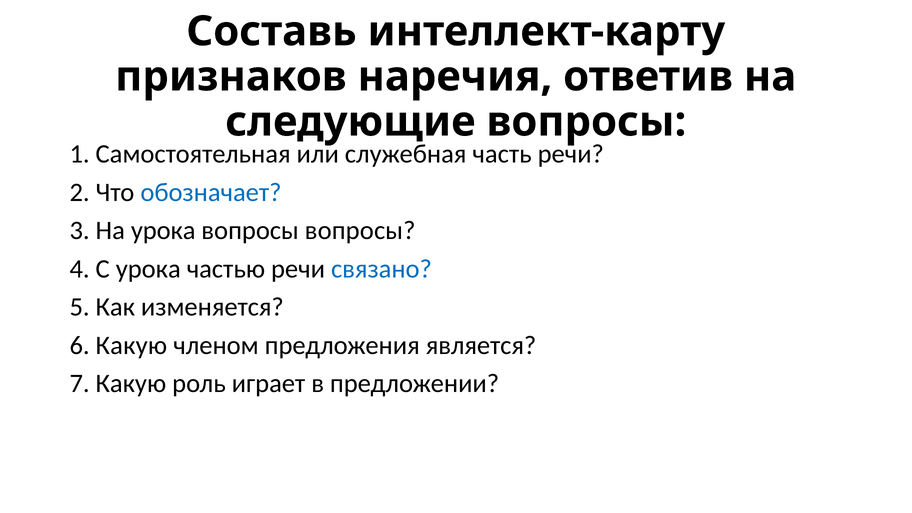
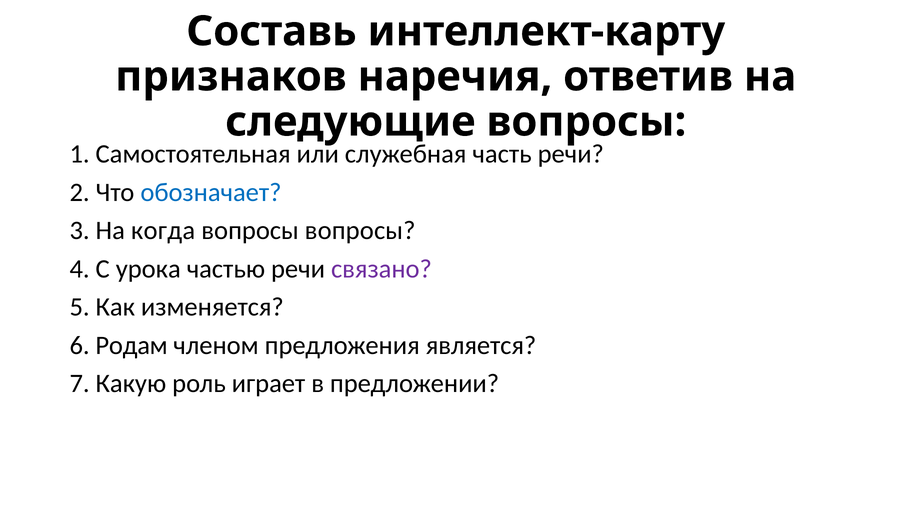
На урока: урока -> когда (163, 231)
связано colour: blue -> purple (381, 269)
6 Какую: Какую -> Родам (132, 345)
